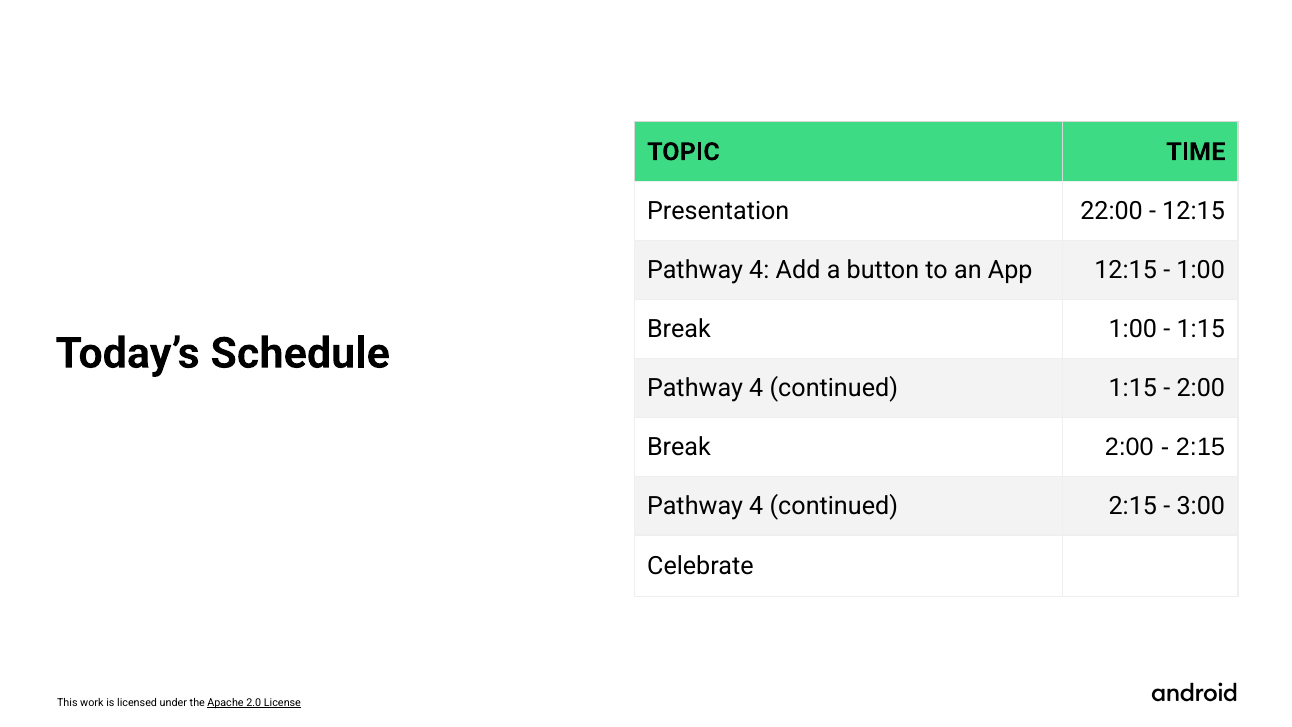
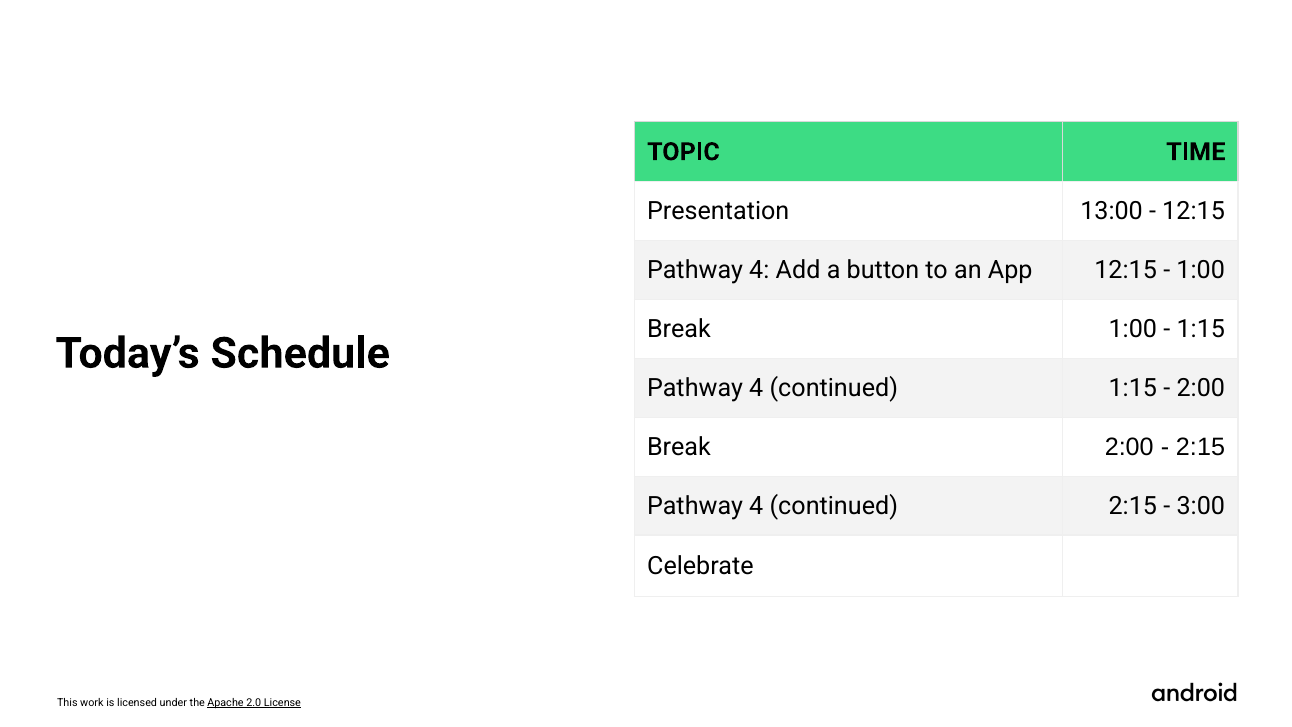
22:00: 22:00 -> 13:00 (1112, 212)
